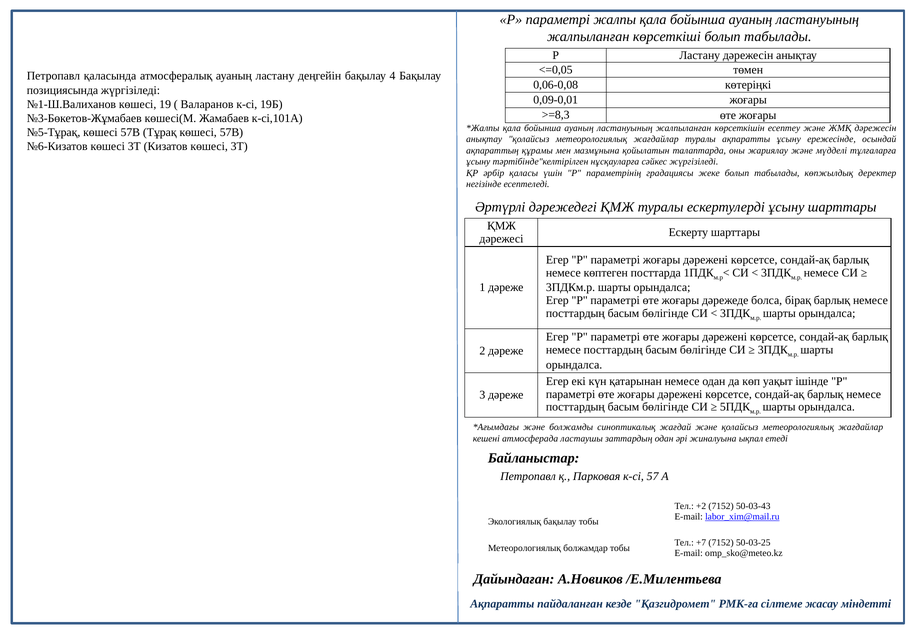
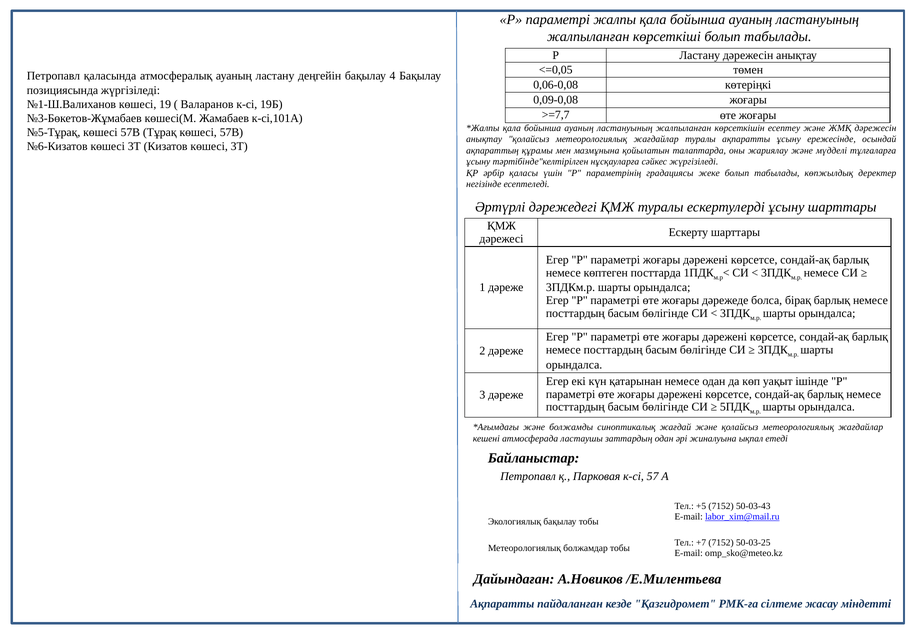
0,09-0,01: 0,09-0,01 -> 0,09-0,08 (556, 100)
>=8,3: >=8,3 -> >=7,7 (556, 115)
+2: +2 -> +5 (701, 506)
